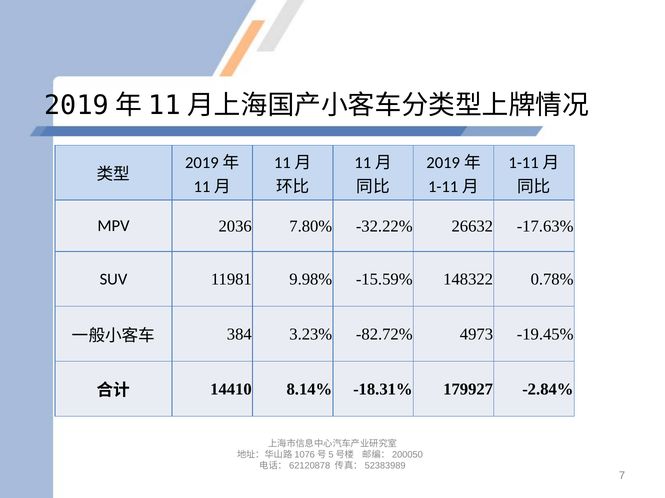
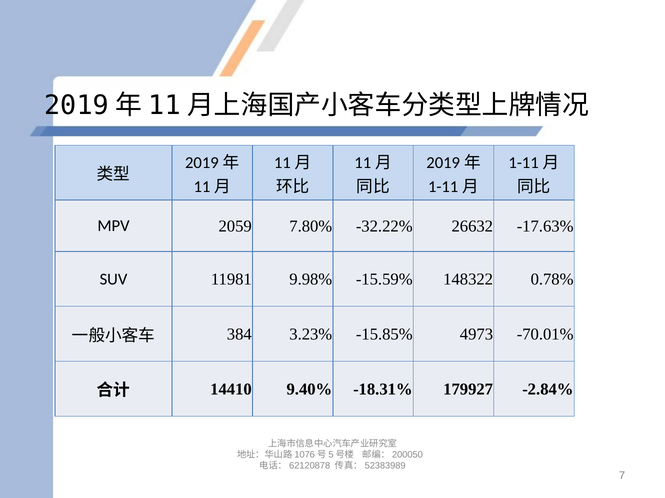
2036: 2036 -> 2059 (235, 226)
-82.72%: -82.72% -> -15.85% (384, 335)
-19.45%: -19.45% -> -70.01% (545, 335)
8.14%: 8.14% -> 9.40% (309, 390)
